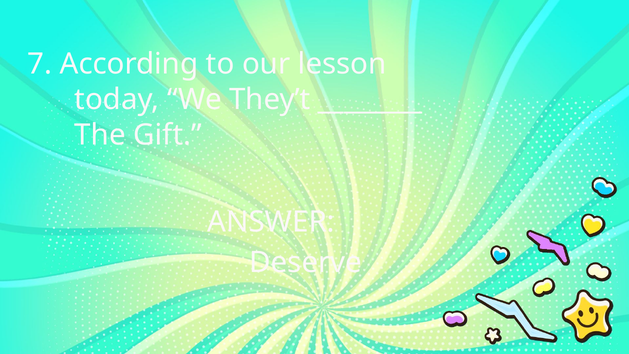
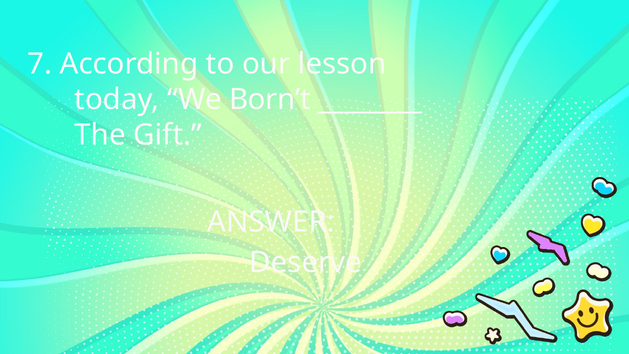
They’t: They’t -> Born’t (270, 100)
